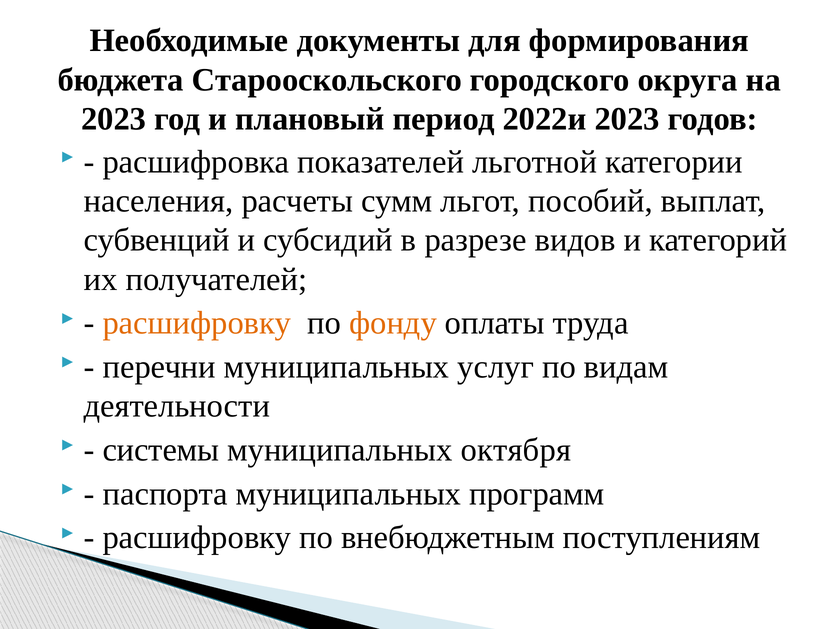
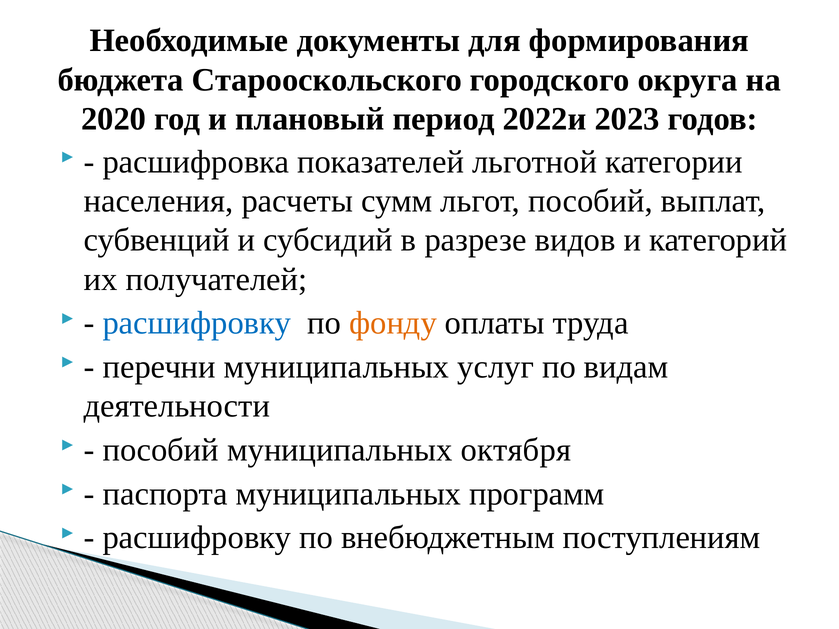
2023: 2023 -> 2020 (114, 119)
расшифровку colour: orange -> blue (197, 323)
системы: системы -> пособий (161, 450)
